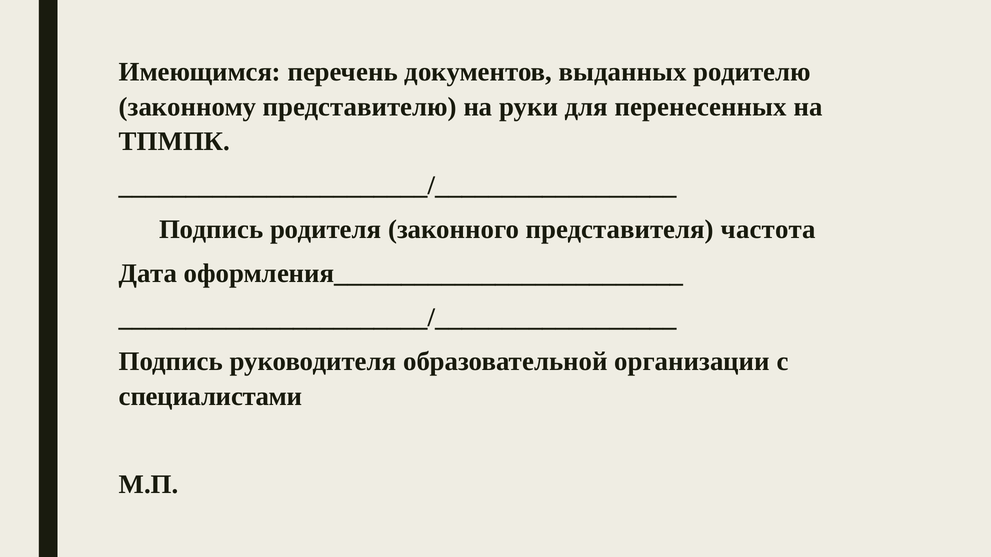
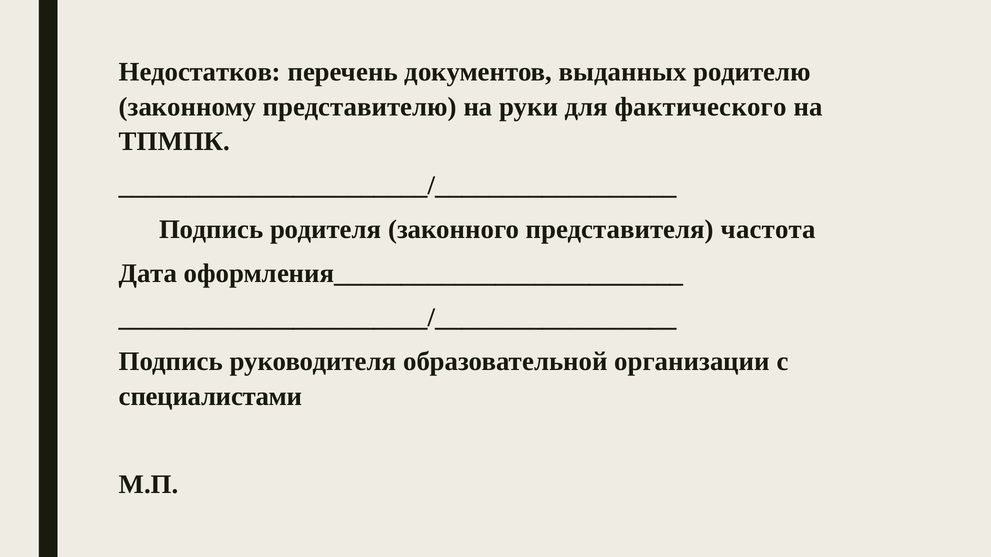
Имеющимся: Имеющимся -> Недостатков (200, 72)
перенесенных: перенесенных -> фактического (701, 107)
